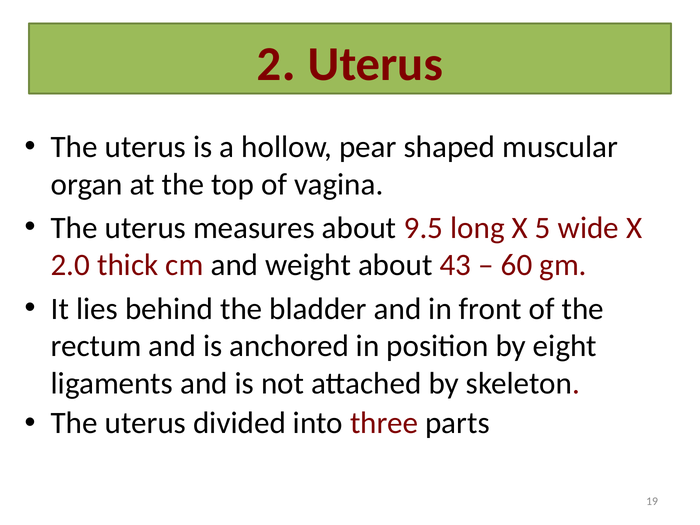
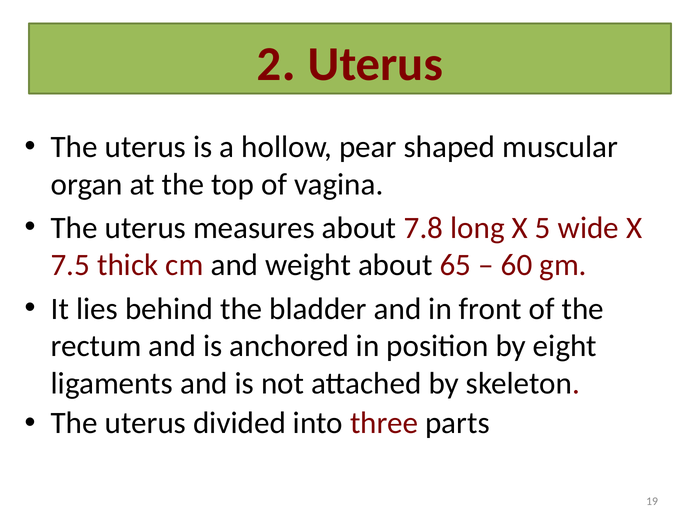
9.5: 9.5 -> 7.8 (423, 228)
2.0: 2.0 -> 7.5 (70, 265)
43: 43 -> 65 (455, 265)
